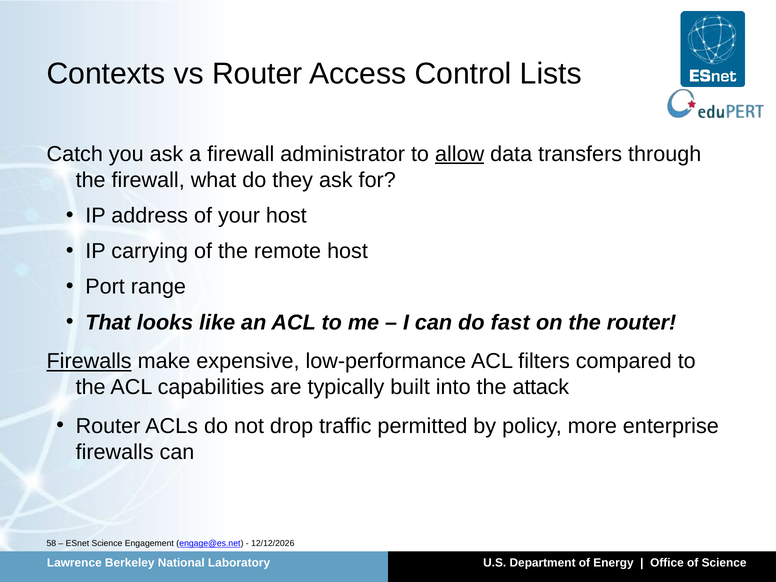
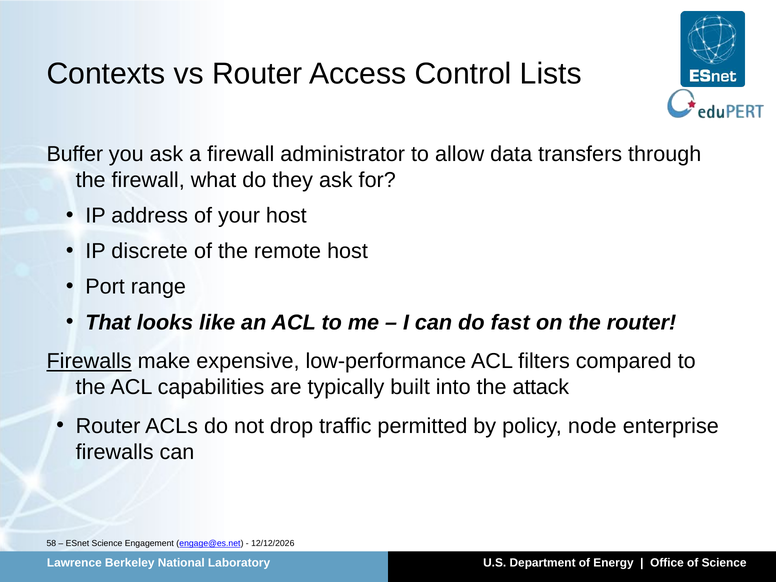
Catch: Catch -> Buffer (75, 154)
allow underline: present -> none (460, 154)
carrying: carrying -> discrete (150, 251)
more: more -> node (592, 426)
